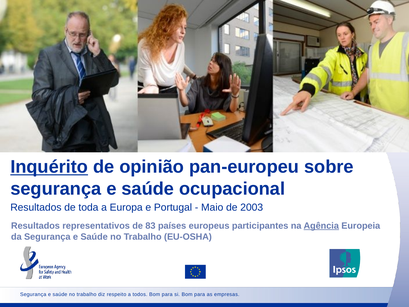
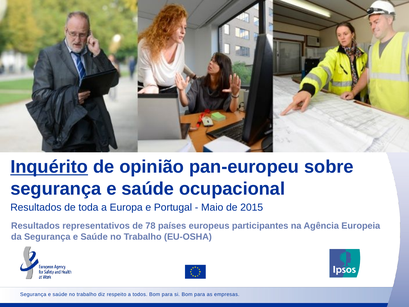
2003: 2003 -> 2015 (252, 207)
83: 83 -> 78 (150, 226)
Agência underline: present -> none (321, 226)
